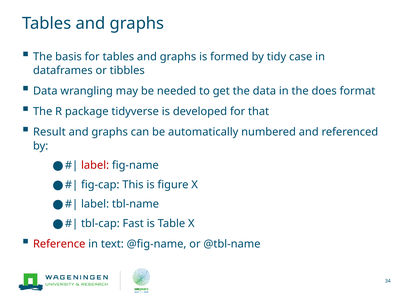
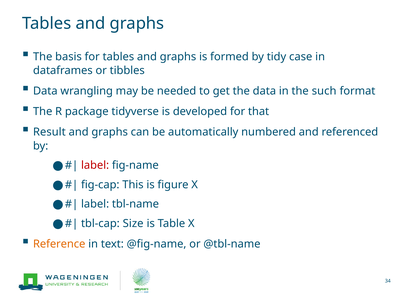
does: does -> such (324, 91)
Fast: Fast -> Size (133, 224)
Reference colour: red -> orange (59, 244)
